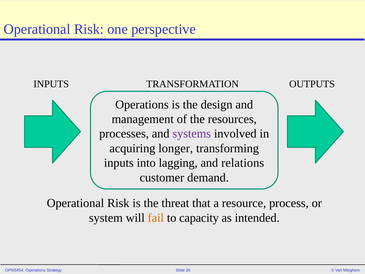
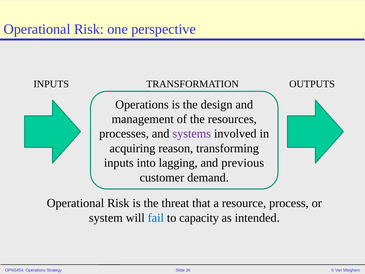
longer: longer -> reason (176, 148)
relations: relations -> previous (243, 163)
fail colour: orange -> blue (156, 218)
